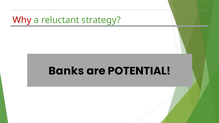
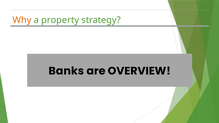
Why colour: red -> orange (22, 20)
reluctant: reluctant -> property (60, 20)
POTENTIAL: POTENTIAL -> OVERVIEW (139, 71)
